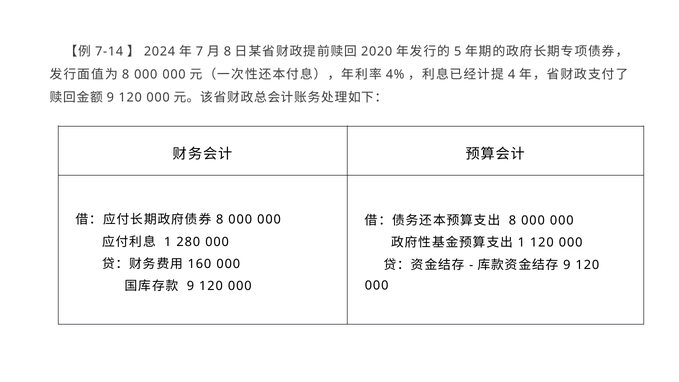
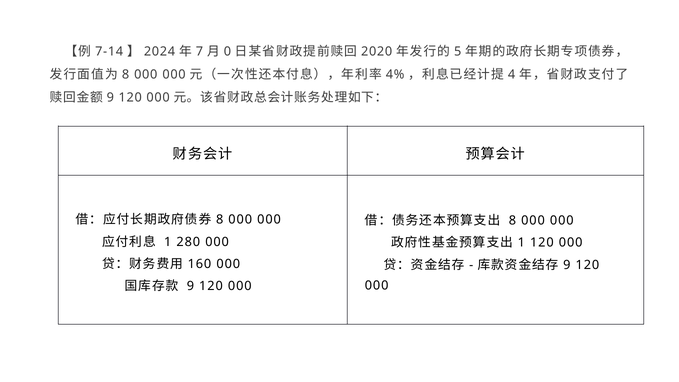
8: 8 -> 0 (227, 52)
